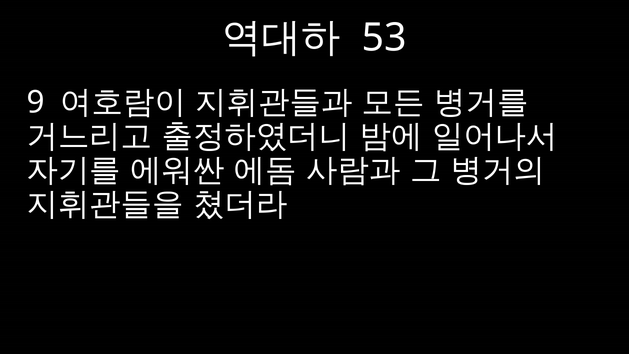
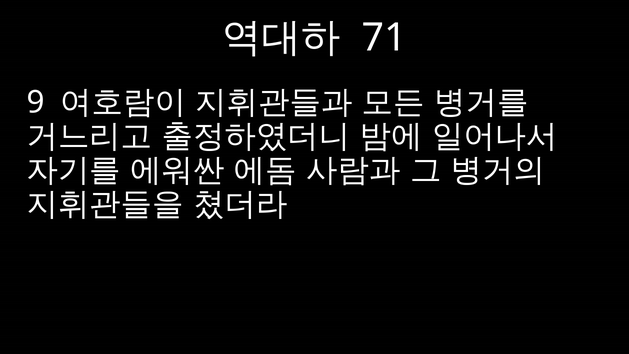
53: 53 -> 71 (384, 38)
